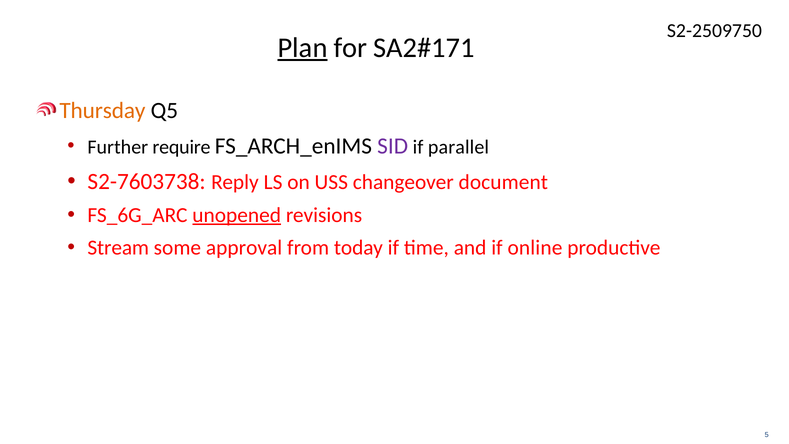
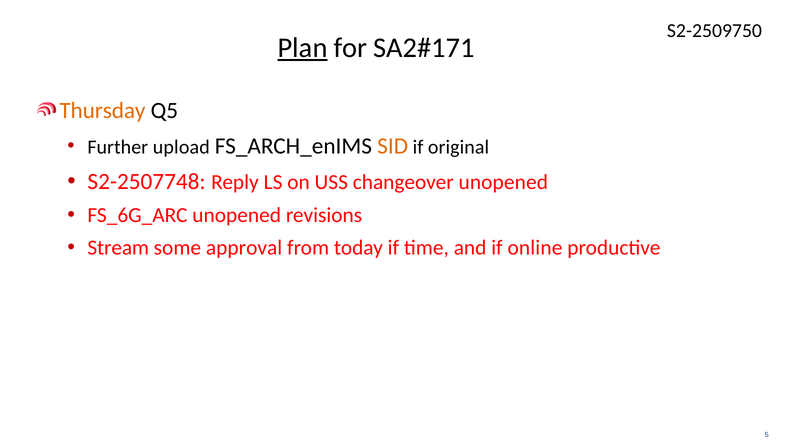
require: require -> upload (181, 147)
SID colour: purple -> orange (393, 146)
parallel: parallel -> original (459, 147)
S2-7603738: S2-7603738 -> S2-2507748 (147, 182)
changeover document: document -> unopened (503, 182)
unopened underline: present -> none (237, 215)
